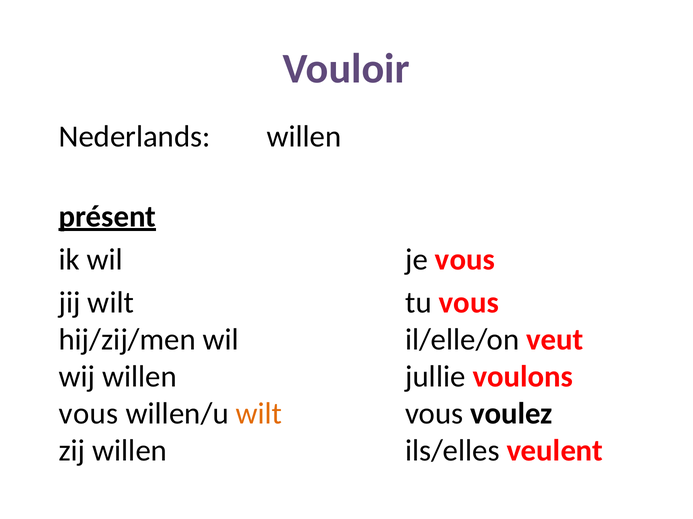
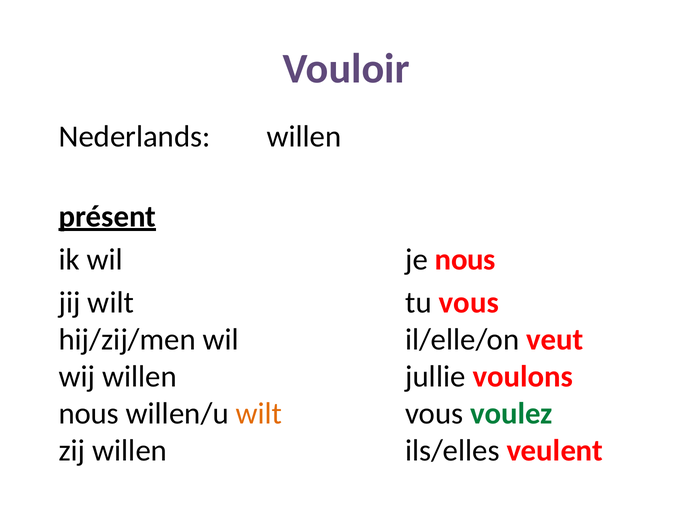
je vous: vous -> nous (465, 260)
vous: vous -> nous (89, 414)
voulez colour: black -> green (511, 414)
